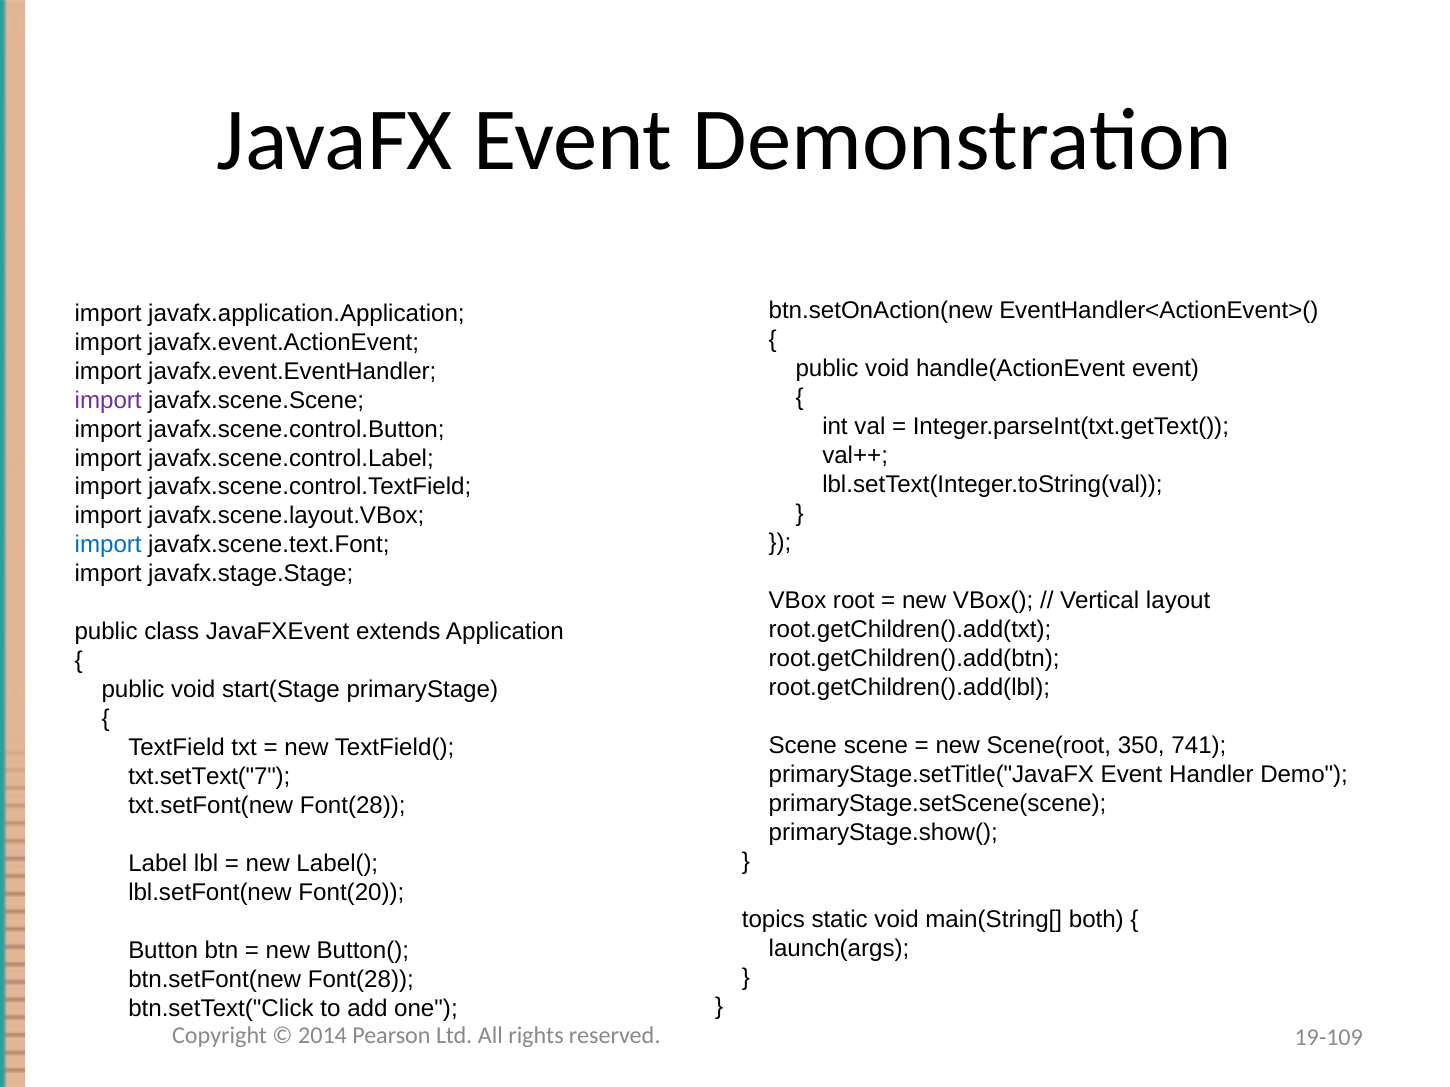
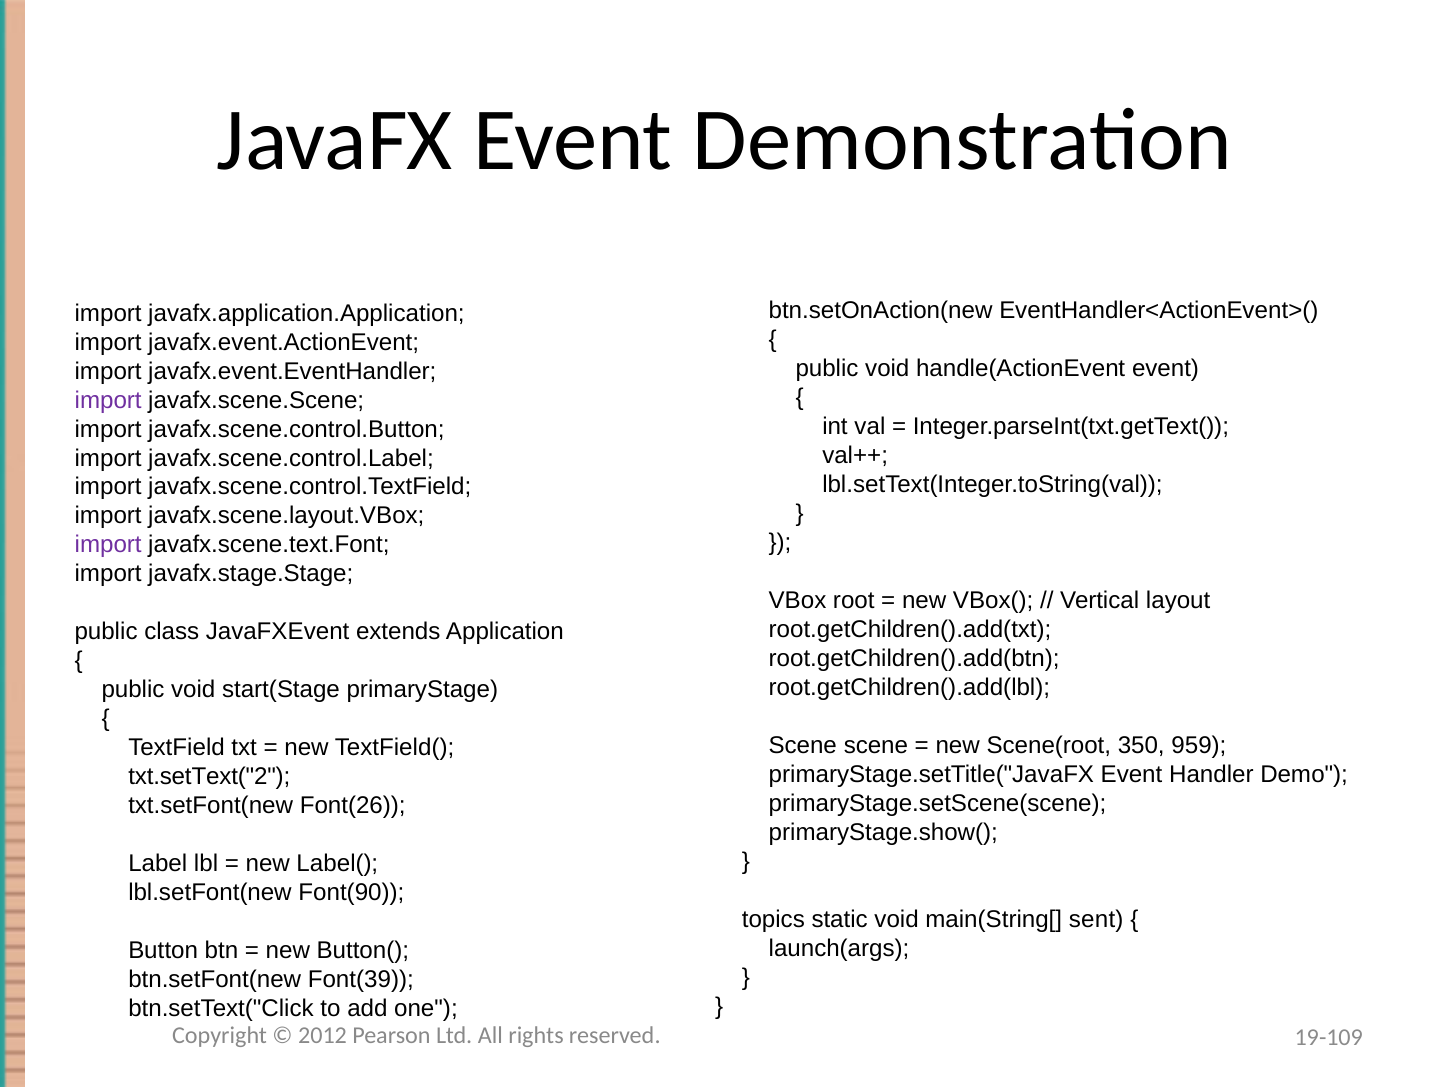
import colour: blue -> purple (108, 545)
741: 741 -> 959 (1199, 746)
txt.setText("7: txt.setText("7 -> txt.setText("2 (209, 777)
txt.setFont(new Font(28: Font(28 -> Font(26 (353, 806)
Font(20: Font(20 -> Font(90 (351, 893)
both: both -> sent (1096, 920)
btn.setFont(new Font(28: Font(28 -> Font(39 (361, 980)
2014: 2014 -> 2012 (323, 1036)
